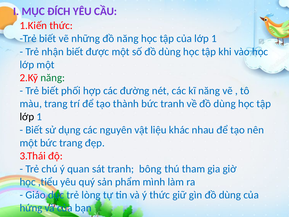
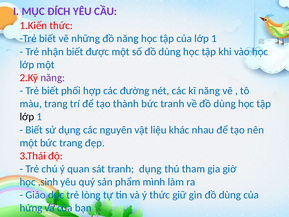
năng colour: green -> purple (53, 78)
tranh bông: bông -> dụng (150, 169)
,tiểu: ,tiểu -> ,sinh (48, 182)
